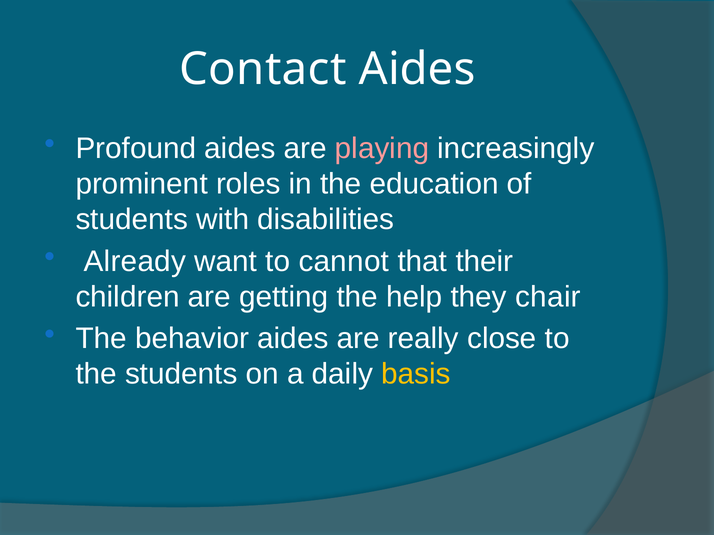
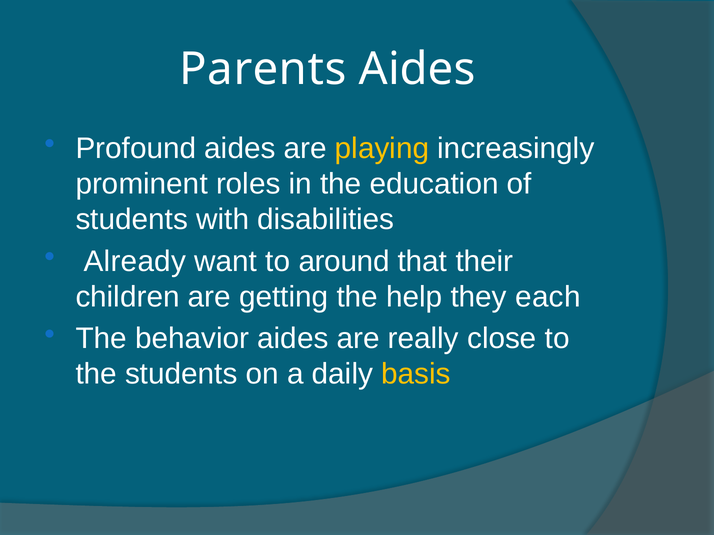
Contact: Contact -> Parents (263, 69)
playing colour: pink -> yellow (382, 148)
cannot: cannot -> around (344, 261)
chair: chair -> each (548, 297)
